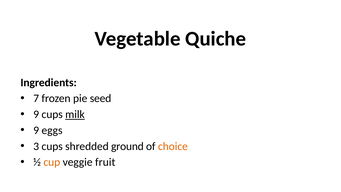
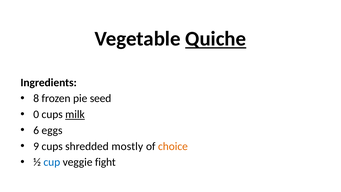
Quiche underline: none -> present (216, 39)
7: 7 -> 8 (36, 98)
9: 9 -> 0 (36, 114)
9: 9 -> 6 (36, 130)
3: 3 -> 9 (36, 146)
ground: ground -> mostly (127, 146)
cup colour: orange -> blue (52, 162)
fruit: fruit -> fight (105, 162)
